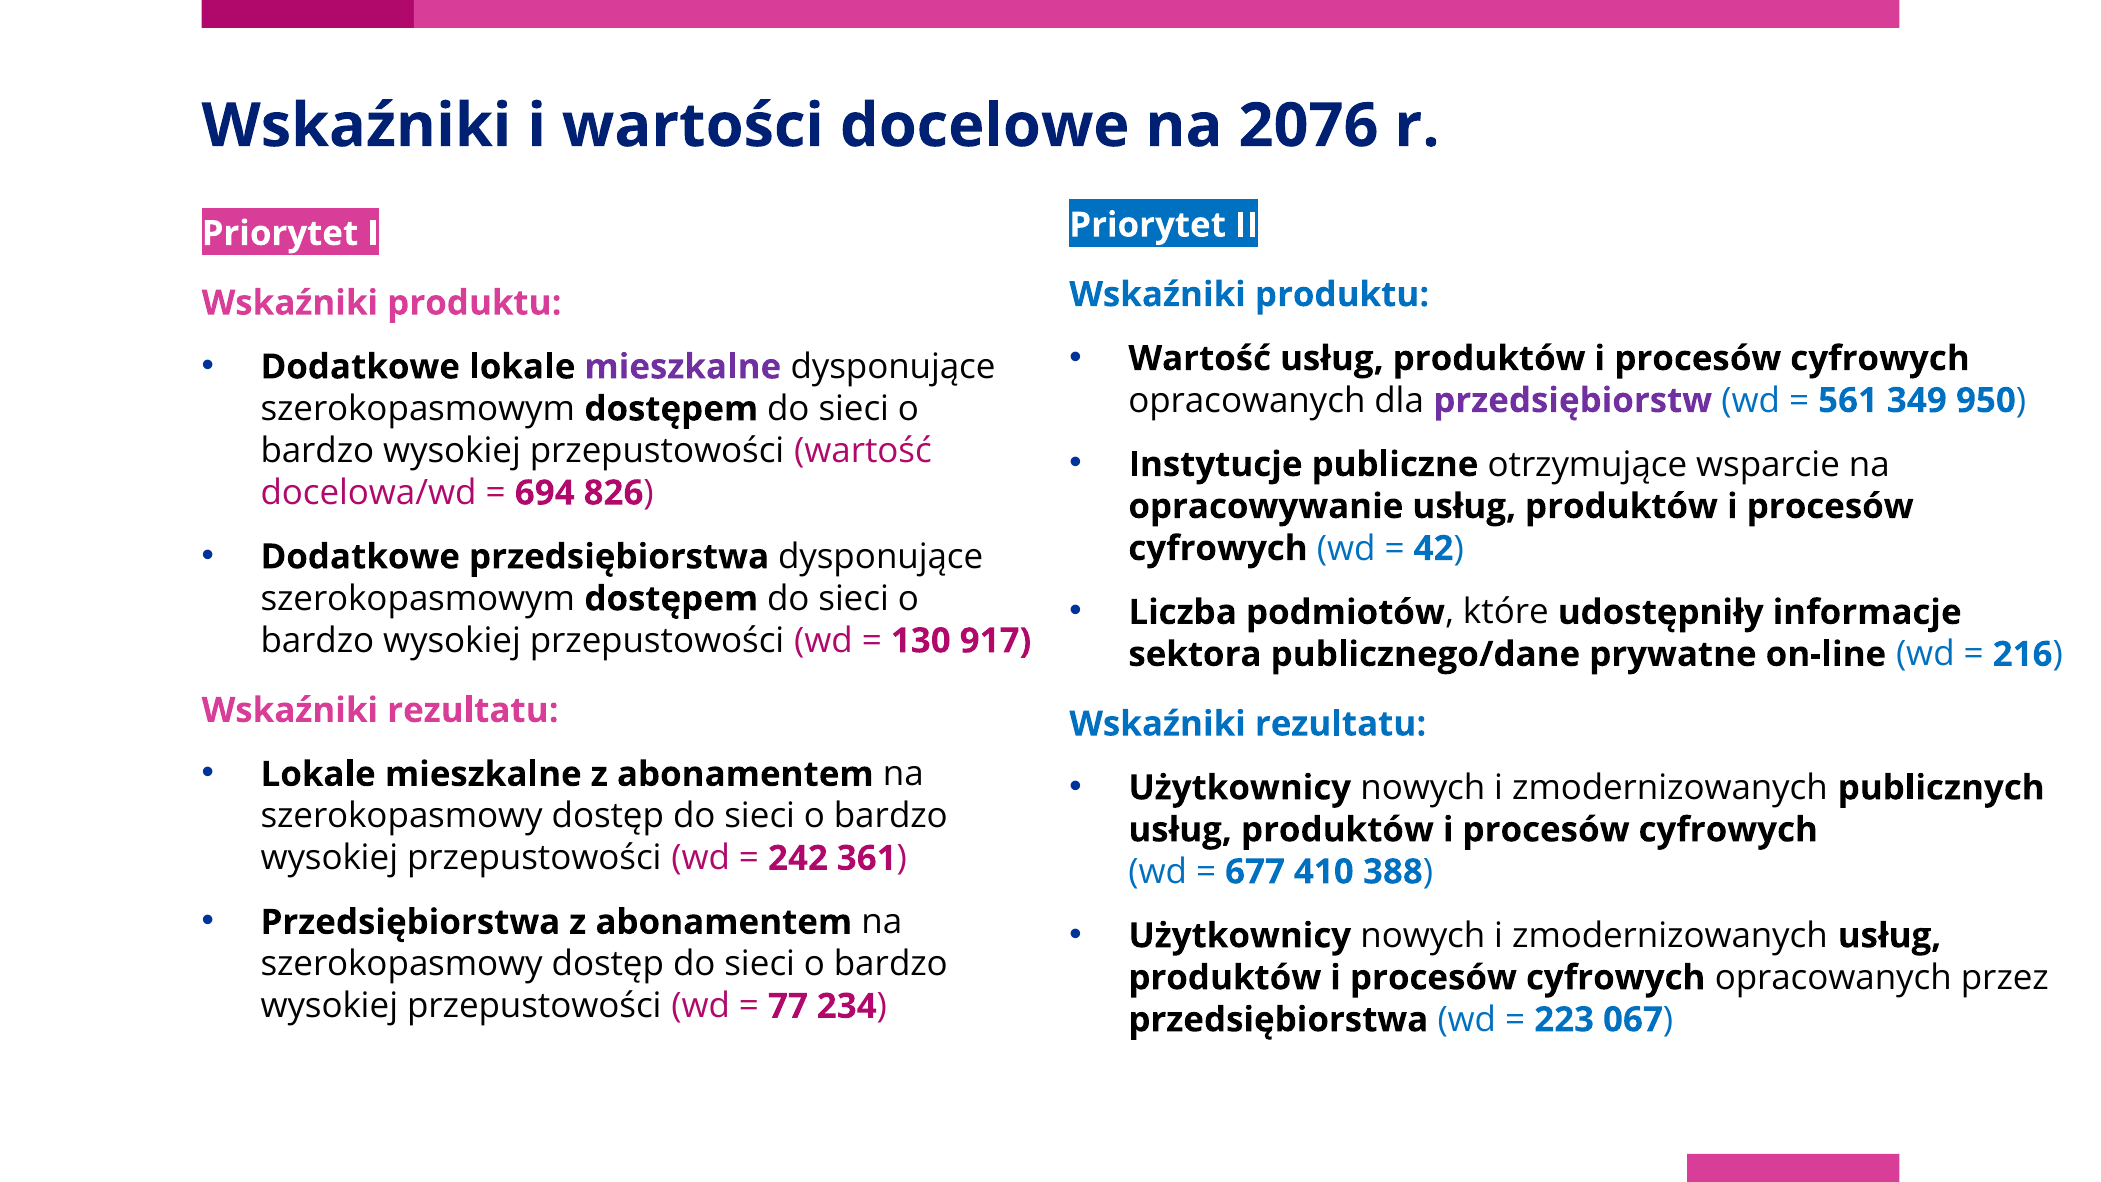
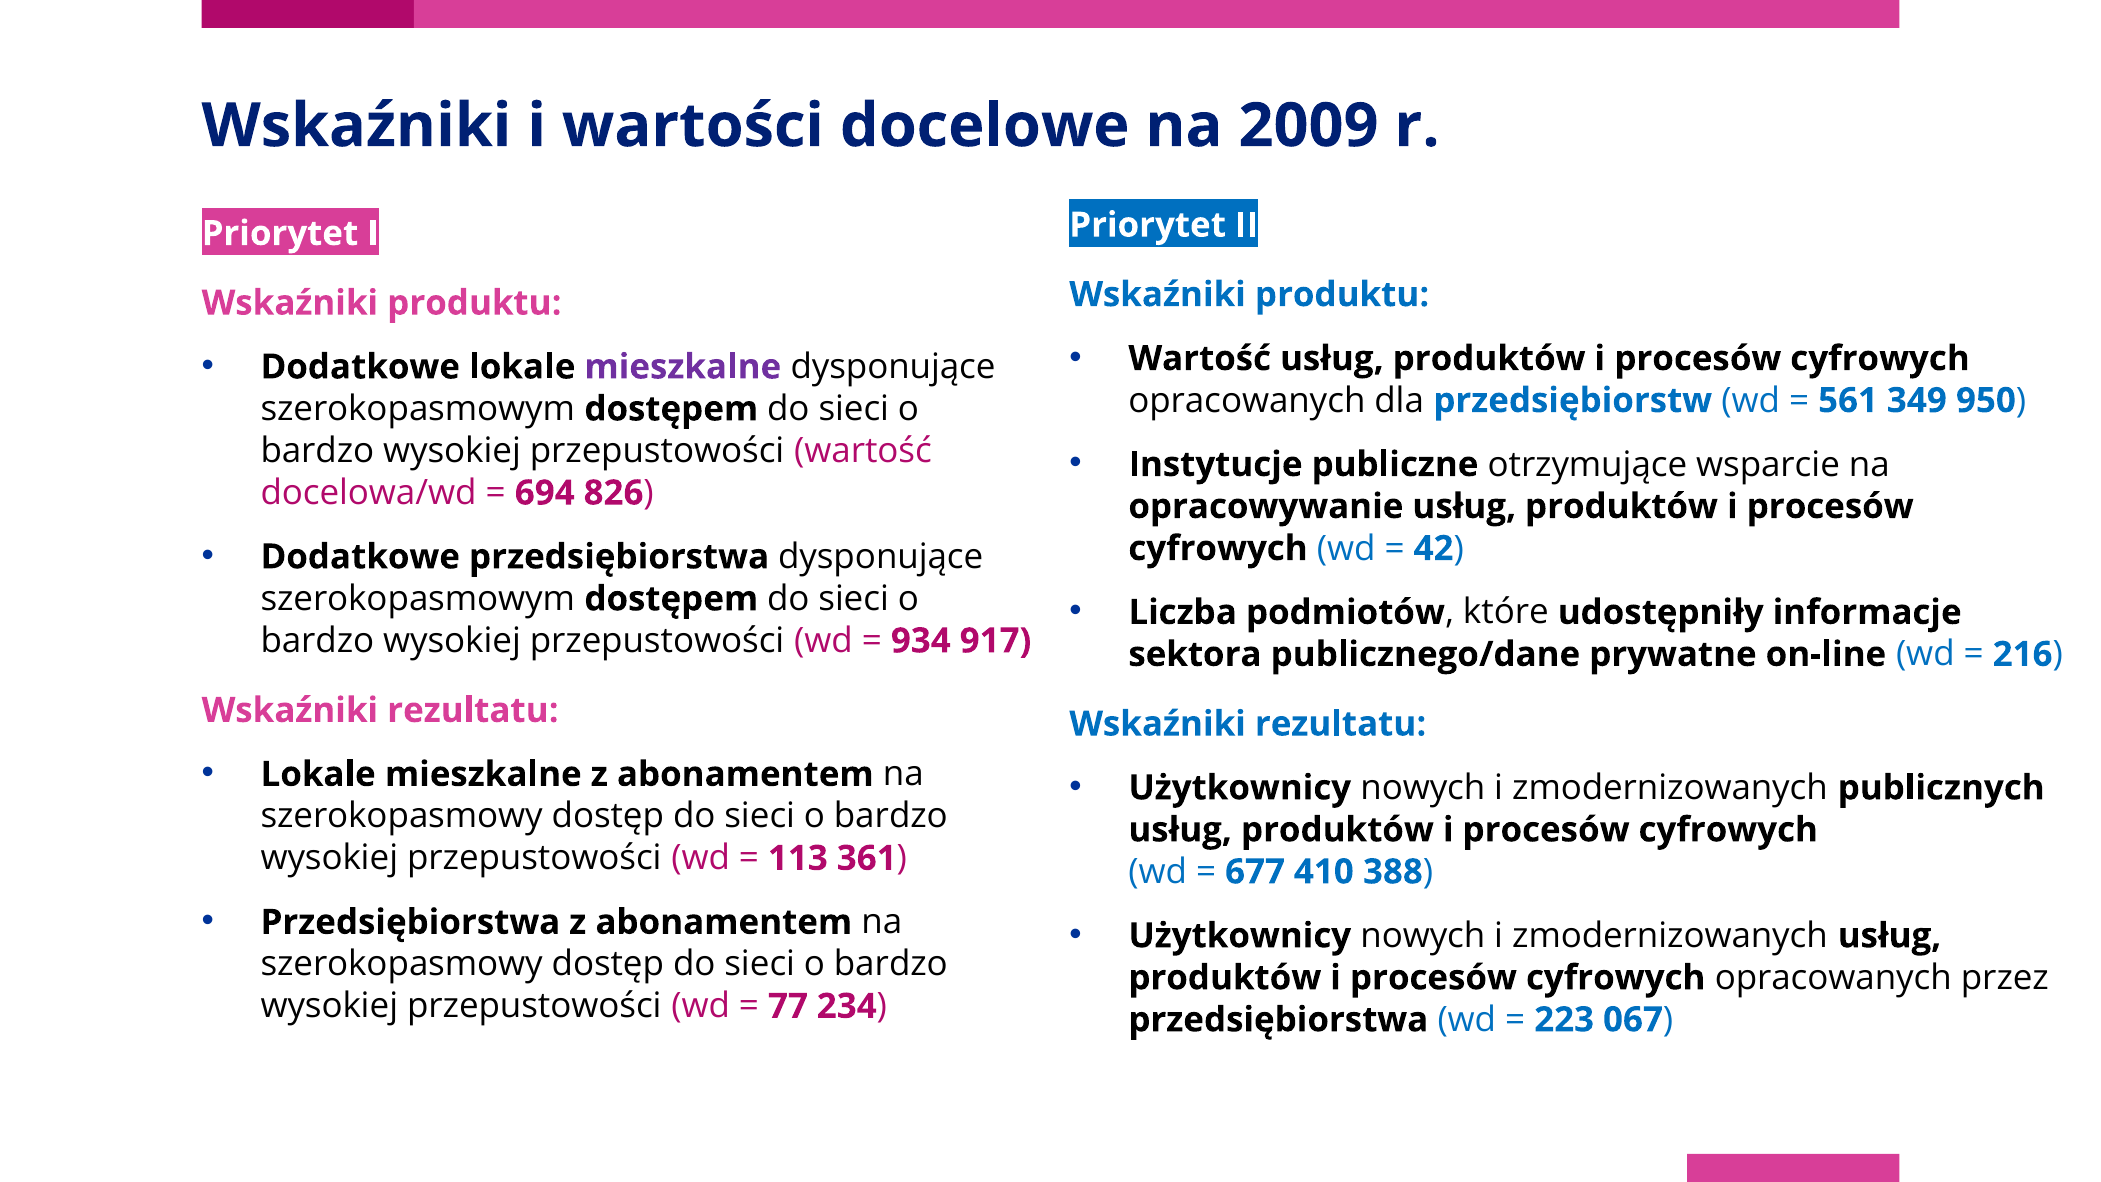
2076: 2076 -> 2009 (1309, 126)
przedsiębiorstw colour: purple -> blue (1573, 401)
130: 130 -> 934 (921, 641)
242: 242 -> 113 (798, 858)
